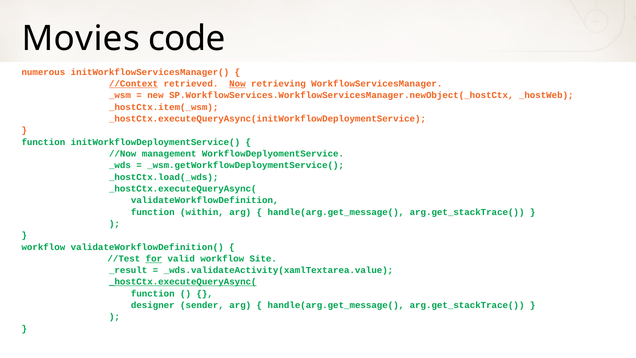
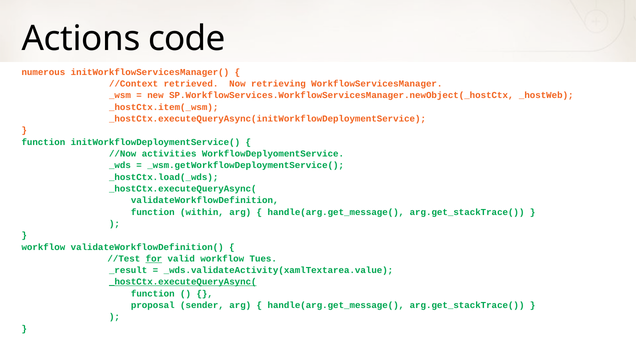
Movies: Movies -> Actions (81, 39)
//Context underline: present -> none (134, 84)
Now underline: present -> none (237, 84)
management: management -> activities (169, 154)
Site: Site -> Tues (263, 258)
designer: designer -> proposal (153, 305)
